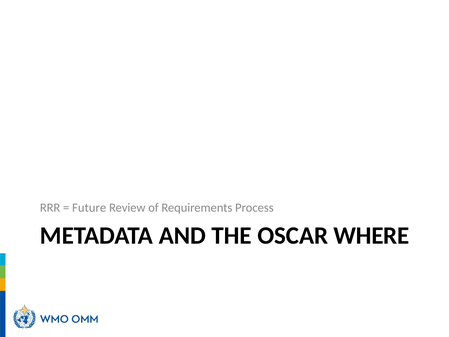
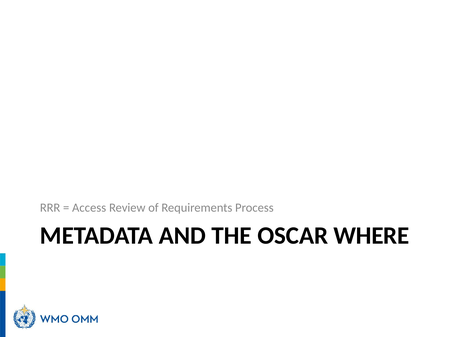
Future: Future -> Access (89, 208)
